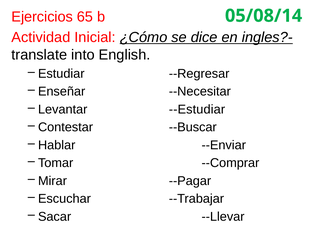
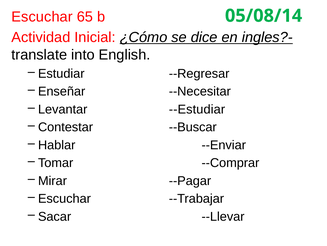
Ejercicios: Ejercicios -> Escuchar (42, 17)
